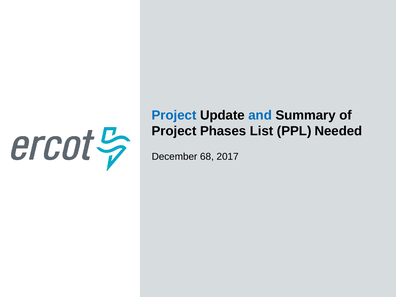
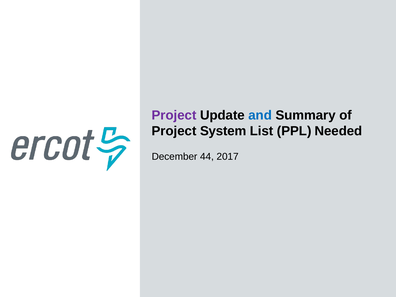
Project colour: blue -> purple (174, 115)
Phases: Phases -> System (223, 131)
68: 68 -> 44 (207, 157)
